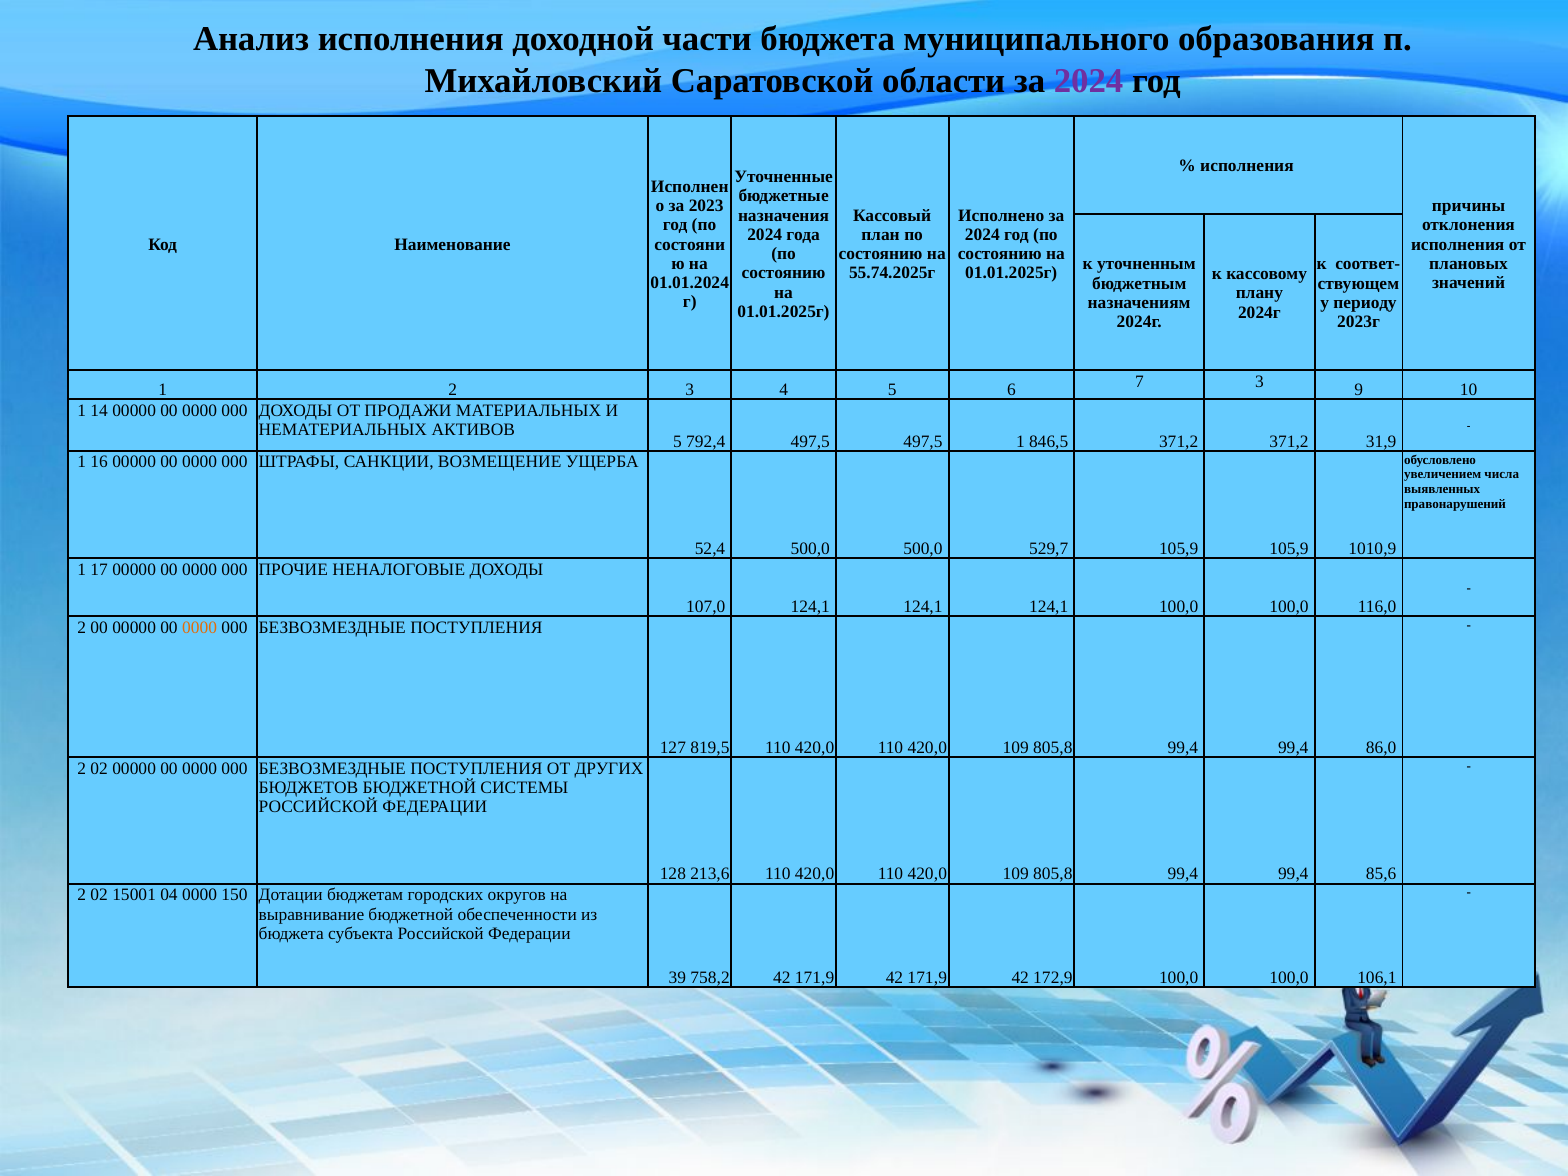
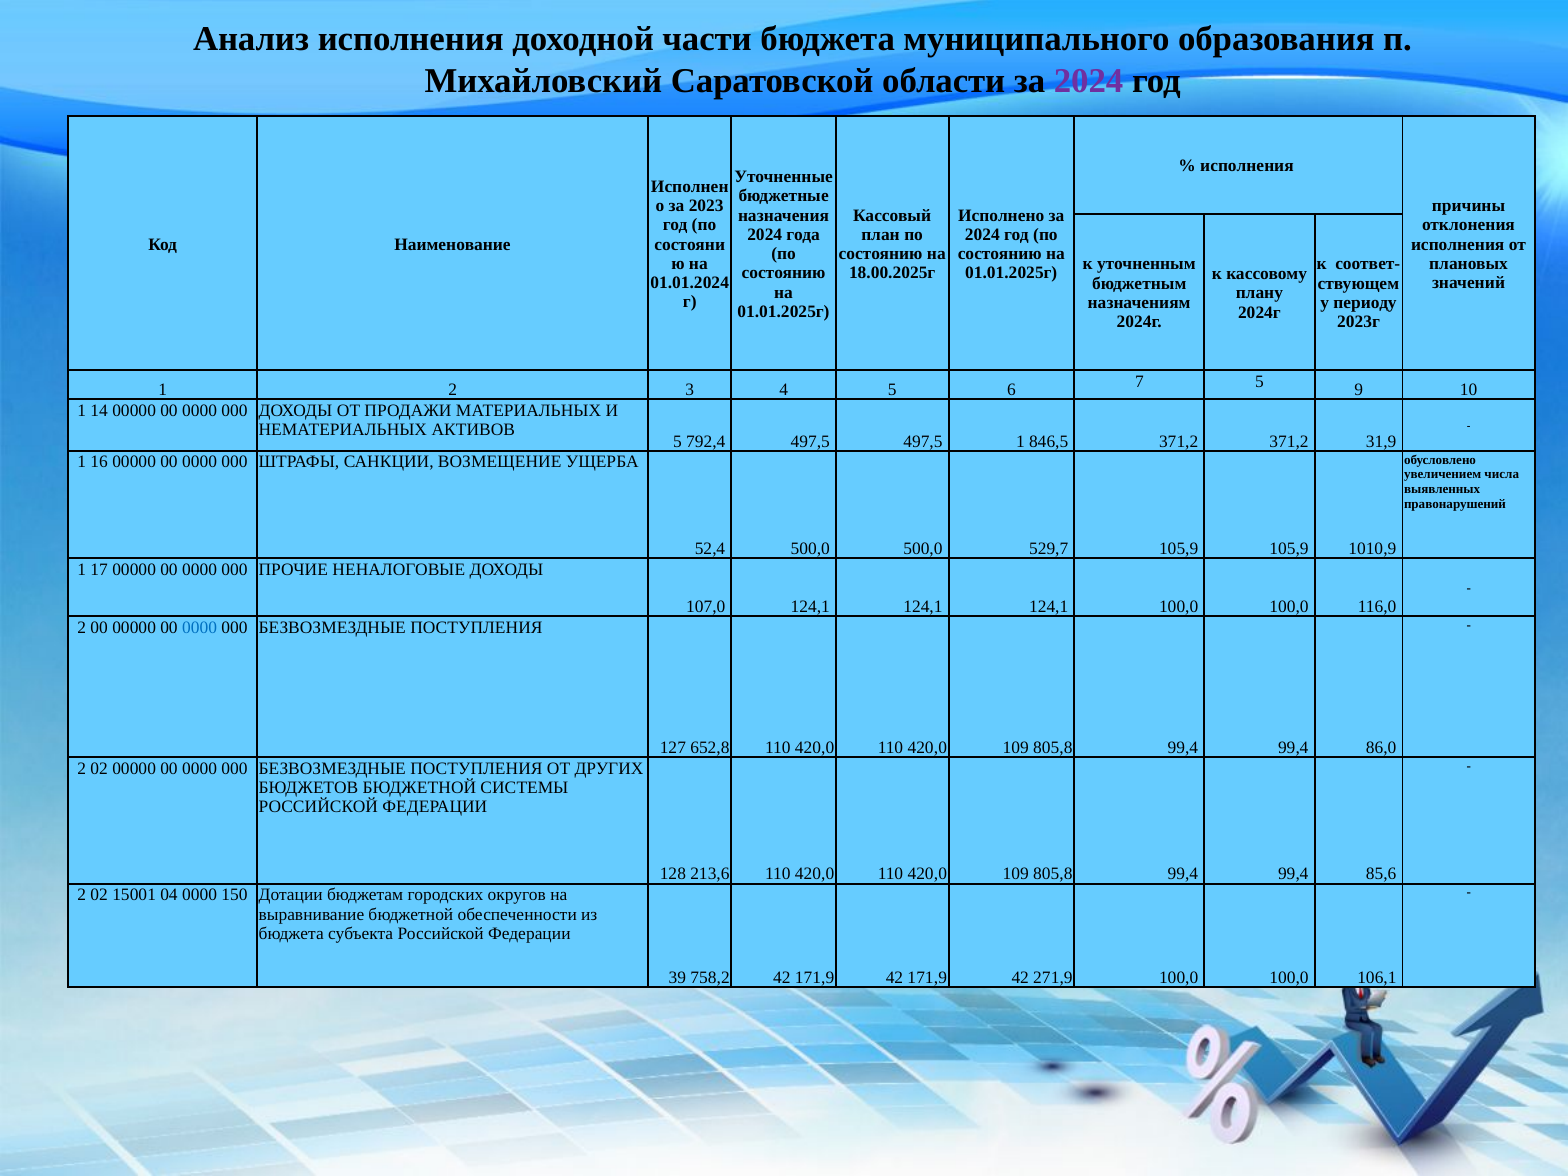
55.74.2025г: 55.74.2025г -> 18.00.2025г (892, 273)
7 3: 3 -> 5 (1259, 382)
0000 colour: orange -> blue (200, 628)
819,5: 819,5 -> 652,8 (710, 748)
172,9: 172,9 -> 271,9 (1053, 978)
